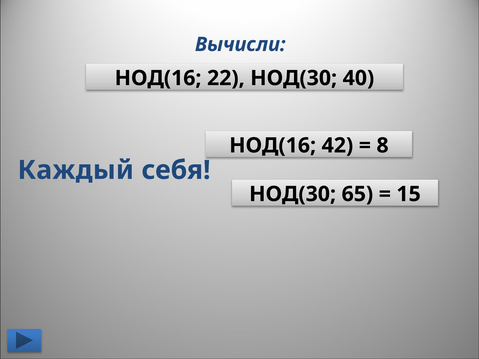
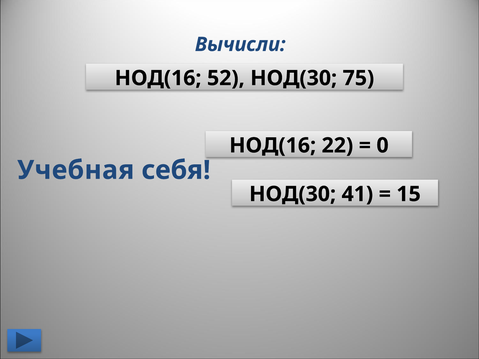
22: 22 -> 52 (226, 78)
40: 40 -> 75 (358, 78)
42: 42 -> 22 (337, 146)
8: 8 -> 0 (383, 146)
Каждый: Каждый -> Учебная (76, 170)
65: 65 -> 41 (357, 194)
